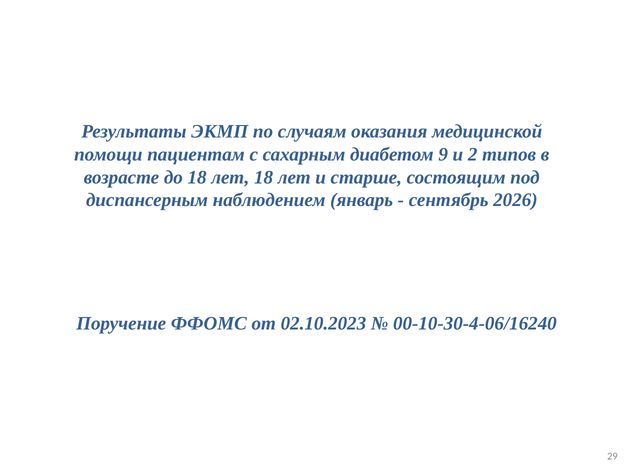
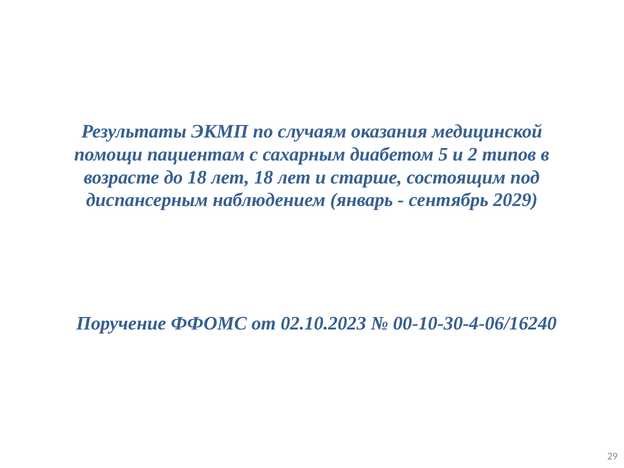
9: 9 -> 5 (443, 154)
2026: 2026 -> 2029 (515, 200)
